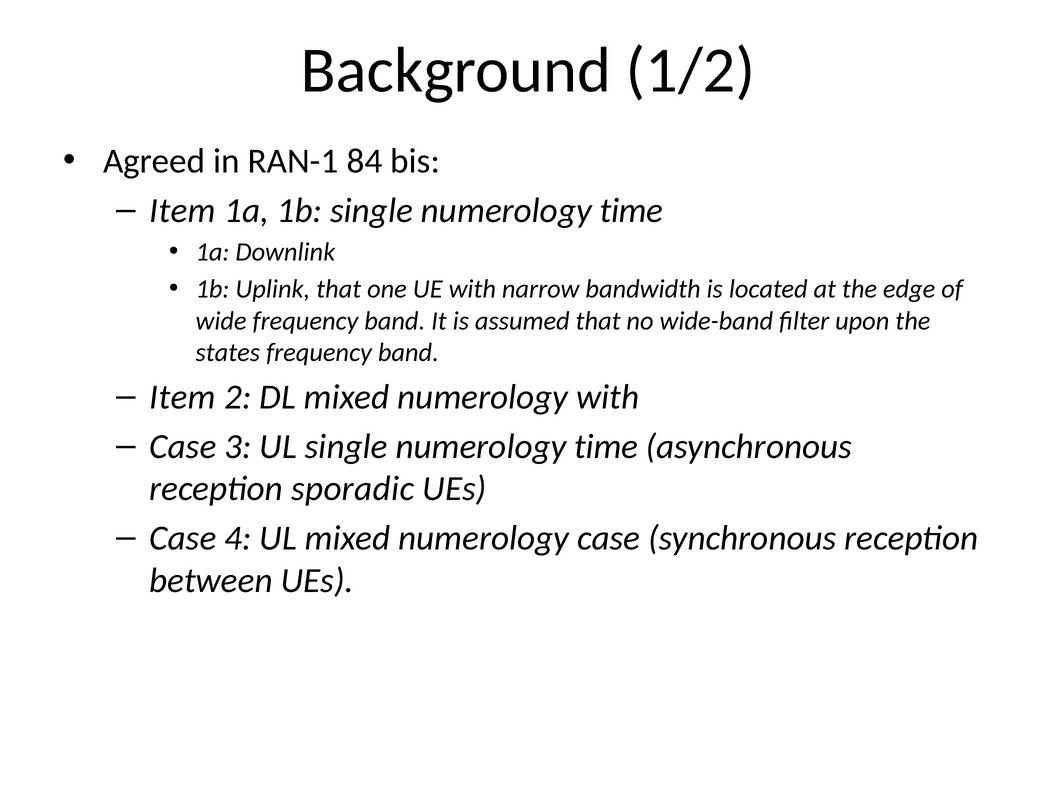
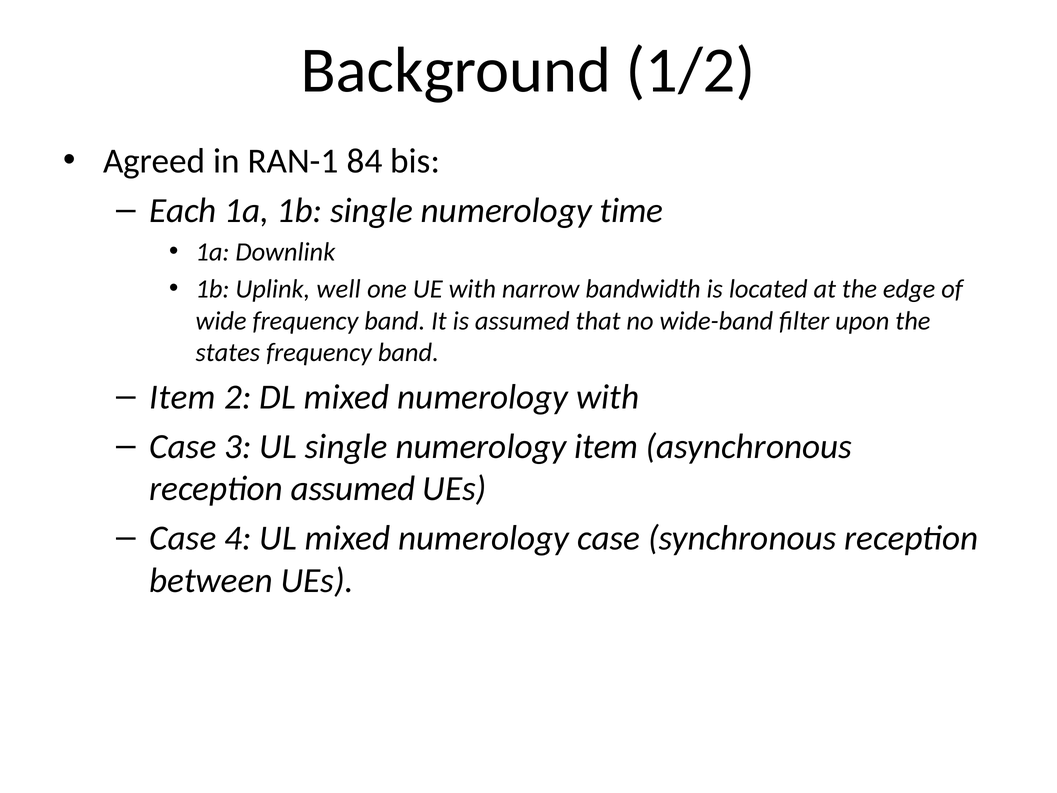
Item: Item -> Each (183, 210)
Uplink that: that -> well (339, 289)
UL single numerology time: time -> item (606, 446)
reception sporadic: sporadic -> assumed (353, 489)
